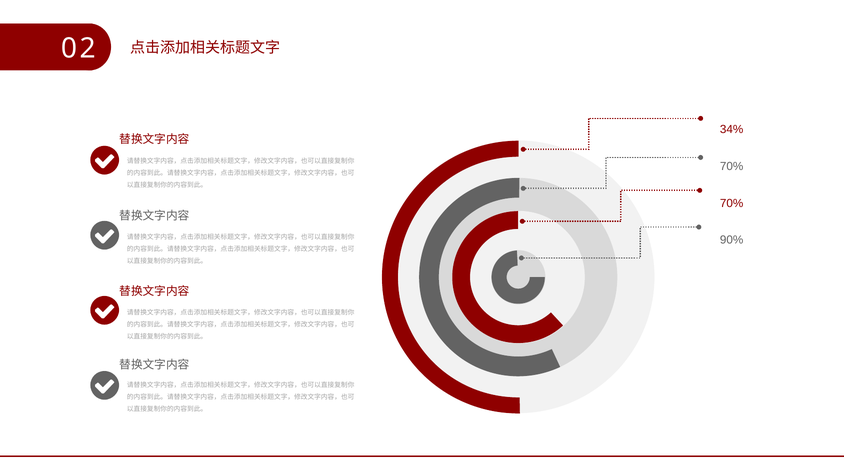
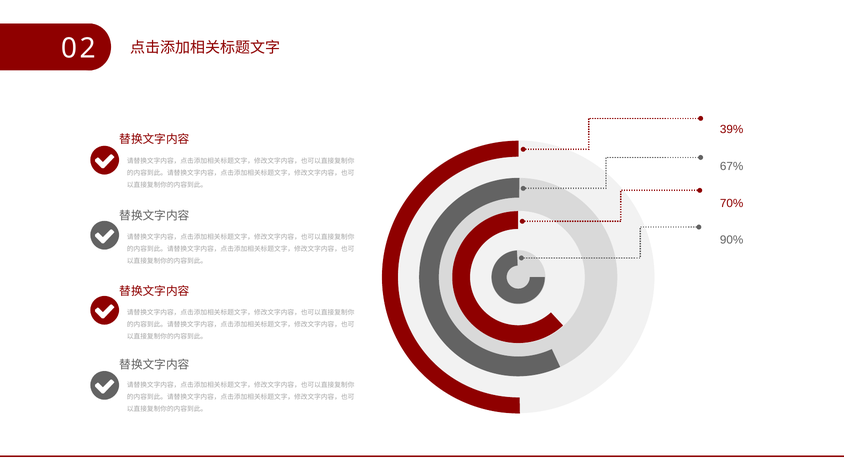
34%: 34% -> 39% (732, 129)
70%: 70% -> 67% (732, 166)
